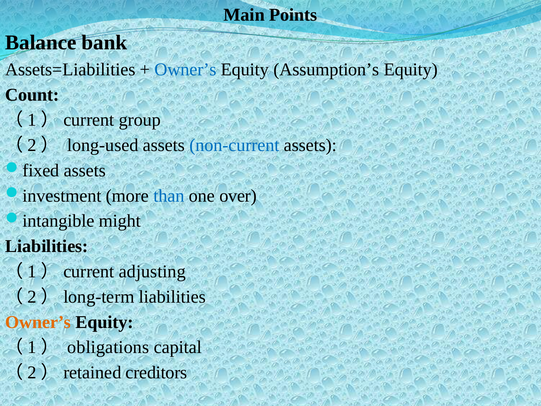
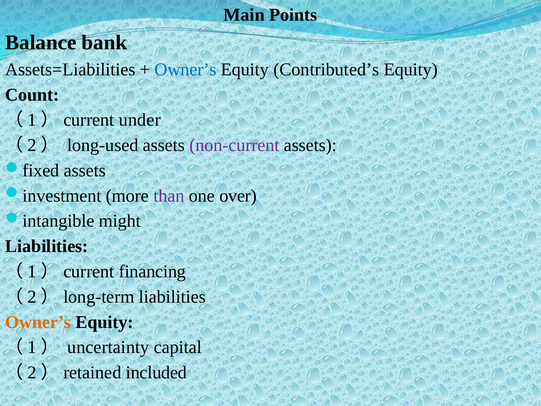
Assumption’s: Assumption’s -> Contributed’s (326, 69)
group: group -> under (140, 120)
non-current colour: blue -> purple (234, 145)
than colour: blue -> purple (169, 196)
adjusting: adjusting -> financing (152, 271)
obligations: obligations -> uncertainty (108, 347)
creditors: creditors -> included (156, 372)
